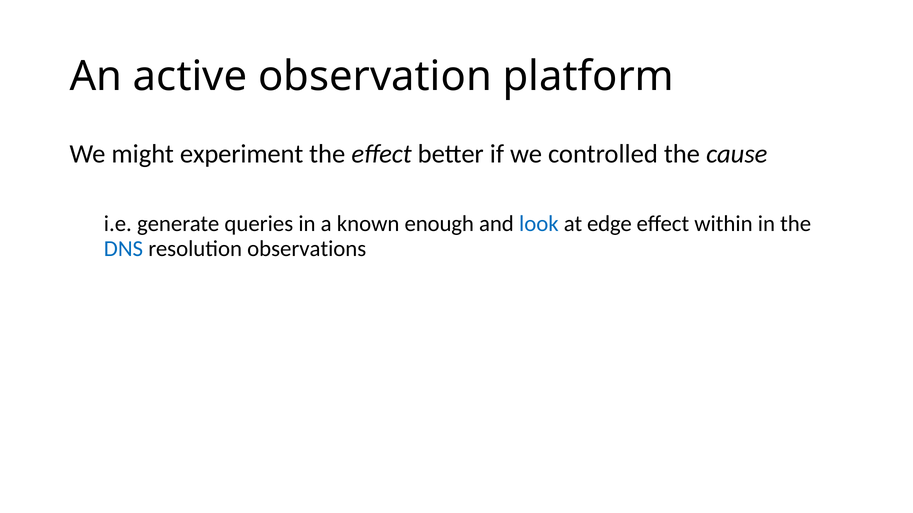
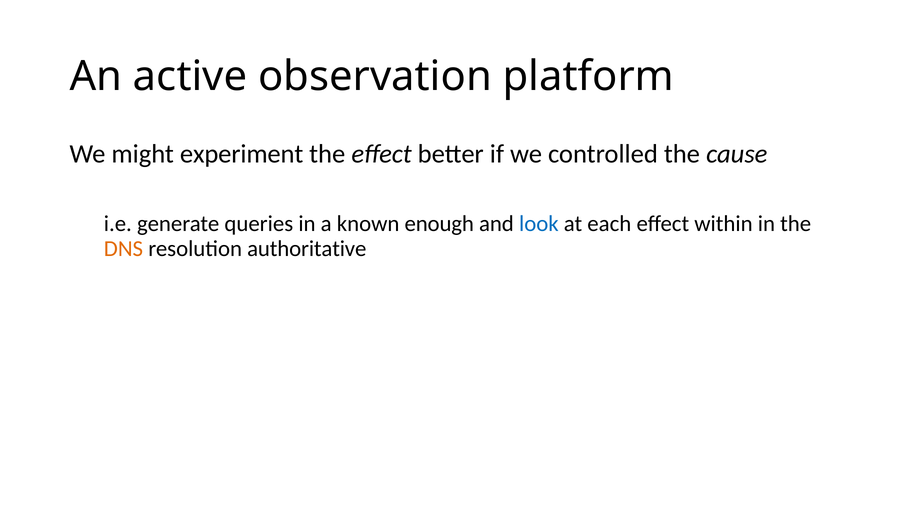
edge: edge -> each (609, 224)
DNS colour: blue -> orange (123, 249)
observations: observations -> authoritative (307, 249)
